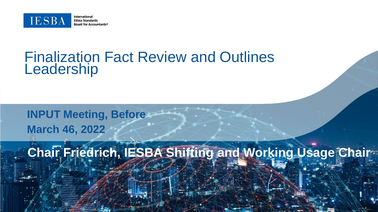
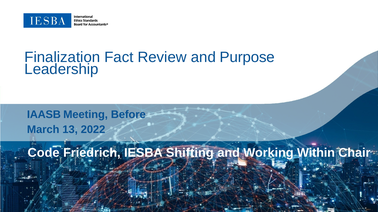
Outlines: Outlines -> Purpose (247, 57)
INPUT: INPUT -> IAASB (44, 115)
46: 46 -> 13 (70, 130)
Chair: Chair -> Code (44, 153)
Usage: Usage -> Within (316, 153)
